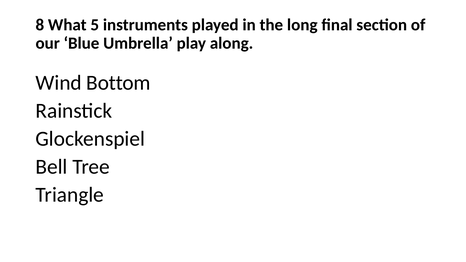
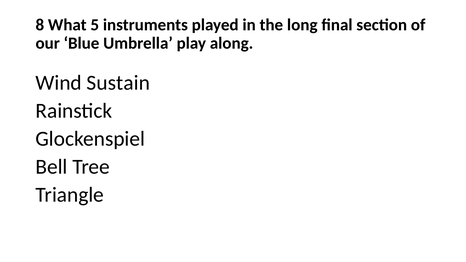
Bottom: Bottom -> Sustain (118, 83)
